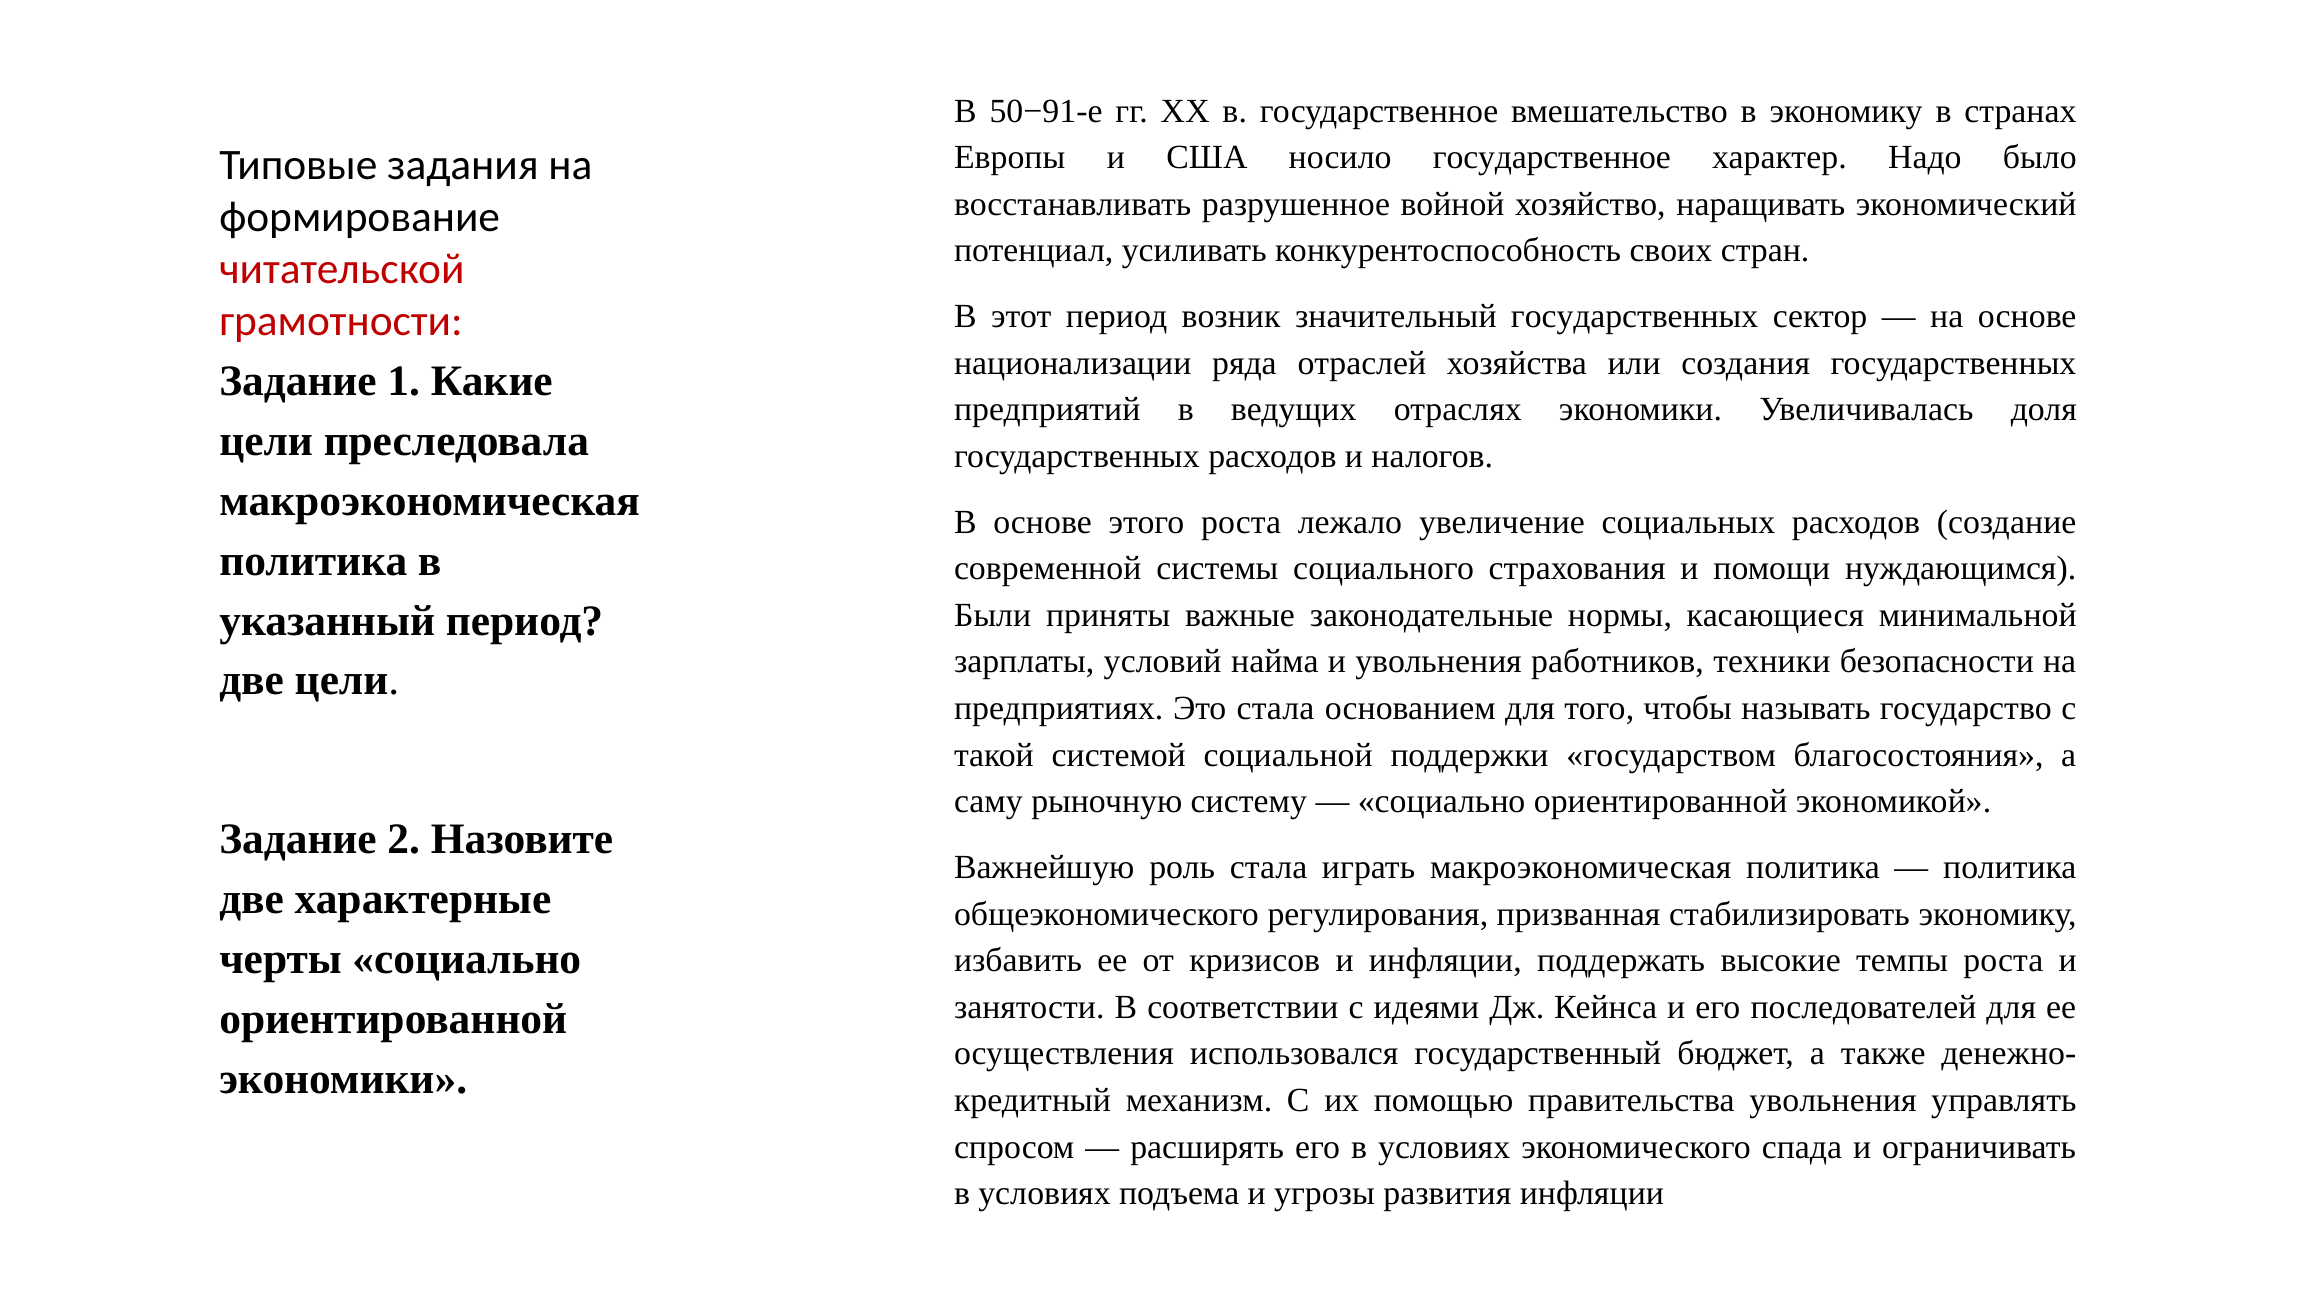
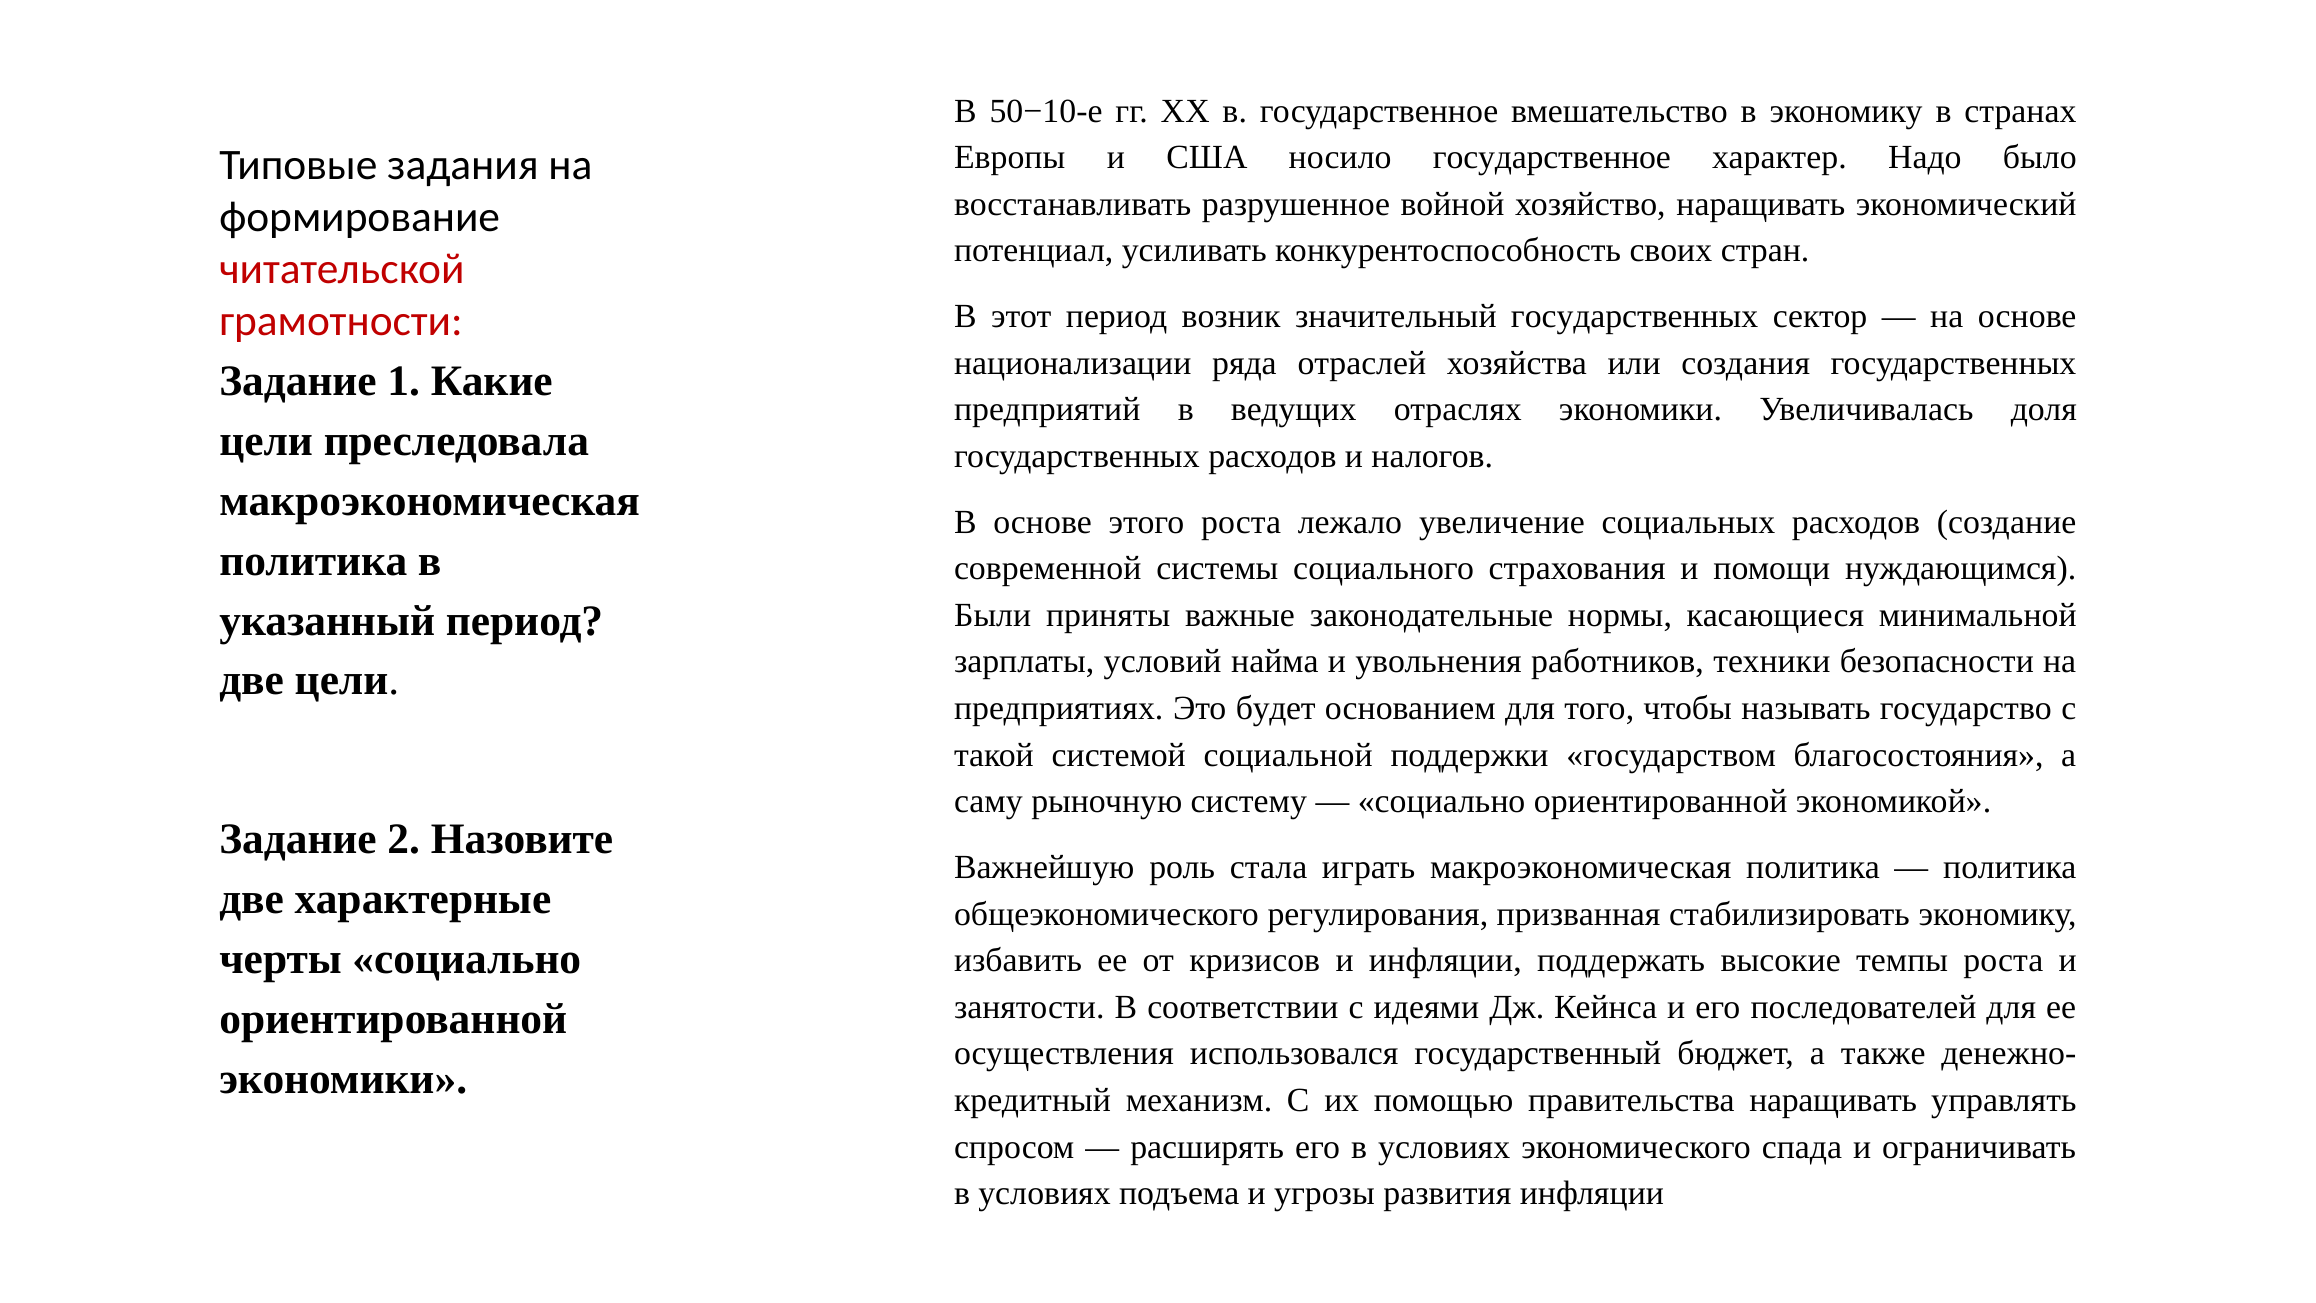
50−91-е: 50−91-е -> 50−10-е (1046, 111)
Это стала: стала -> будет (1276, 708)
правительства увольнения: увольнения -> наращивать (1833, 1100)
